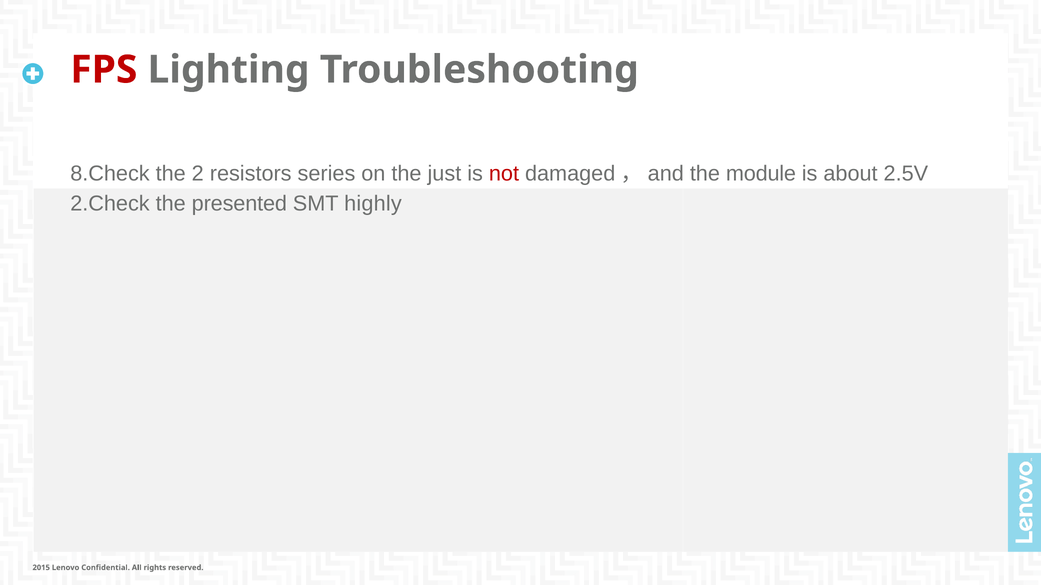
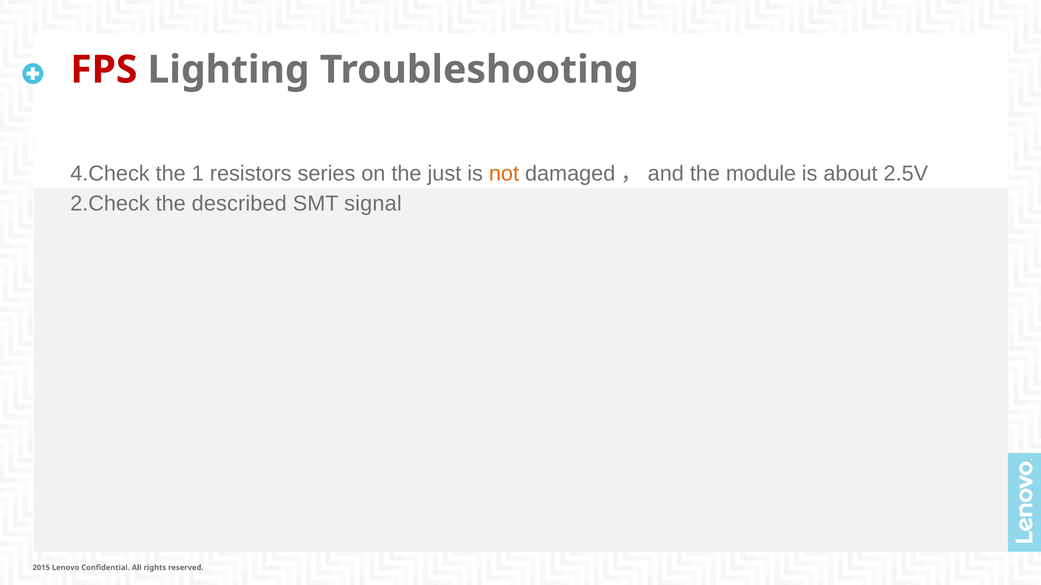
8.Check: 8.Check -> 4.Check (110, 174)
2: 2 -> 1 (198, 174)
not colour: red -> orange (504, 174)
presented: presented -> described (239, 204)
highly: highly -> signal (373, 204)
